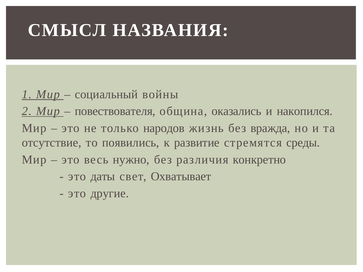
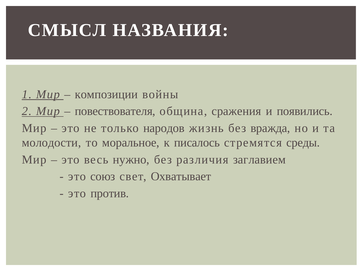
социальный: социальный -> композиции (106, 94)
оказались: оказались -> сражения (236, 111)
накопился: накопился -> появились (305, 111)
отсутствие: отсутствие -> молодости (51, 143)
появились: появились -> моральное (131, 143)
к развитие: развитие -> писалось (197, 143)
конкретно: конкретно -> заглавием (259, 160)
даты: даты -> союз (103, 177)
другие: другие -> против (110, 194)
